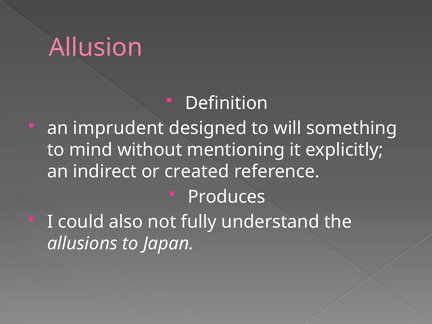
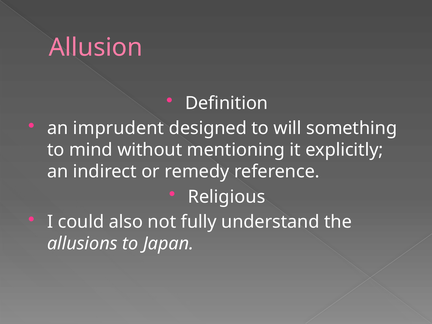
created: created -> remedy (197, 172)
Produces: Produces -> Religious (227, 197)
